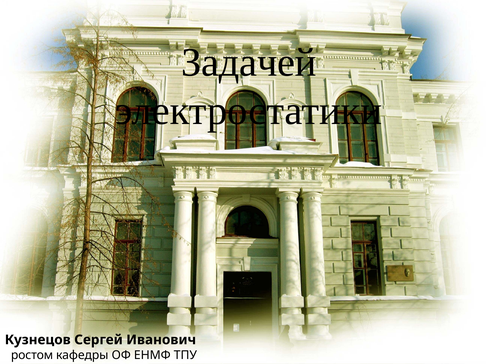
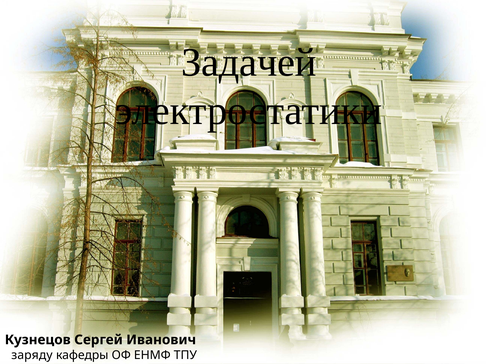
ростом: ростом -> заряду (32, 356)
